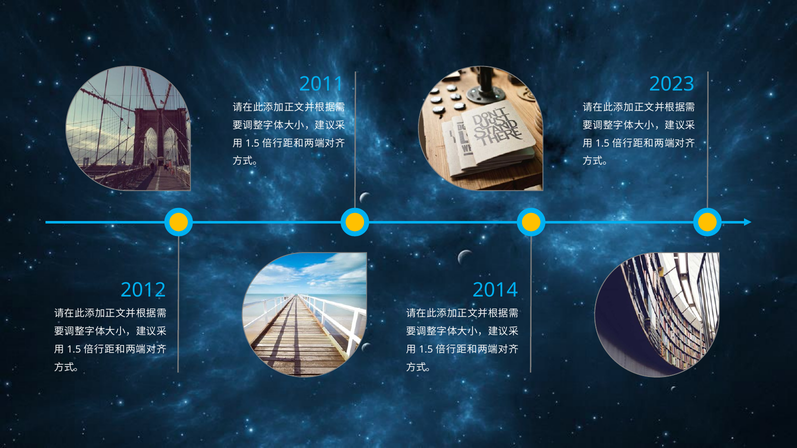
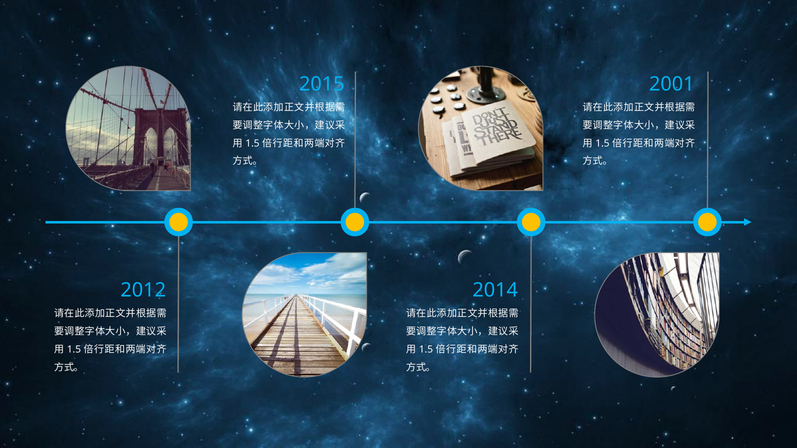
2011: 2011 -> 2015 (322, 84)
2023: 2023 -> 2001 (672, 84)
